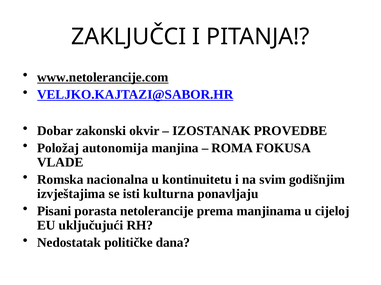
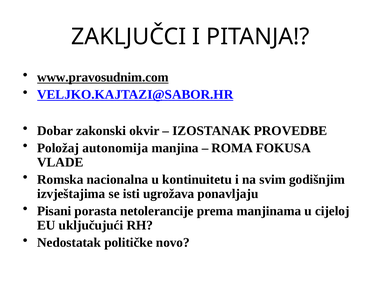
www.netolerancije.com: www.netolerancije.com -> www.pravosudnim.com (103, 77)
kulturna: kulturna -> ugrožava (169, 194)
dana: dana -> novo (173, 243)
